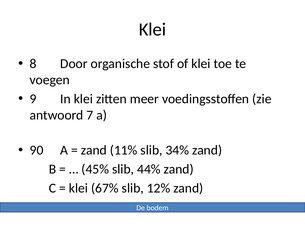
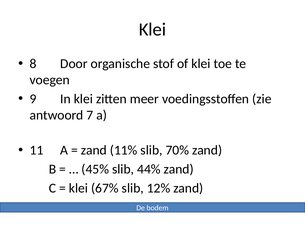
90: 90 -> 11 (37, 151)
34%: 34% -> 70% (177, 151)
